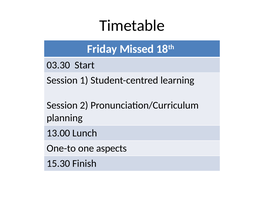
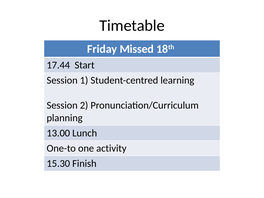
03.30: 03.30 -> 17.44 (58, 65)
aspects: aspects -> activity (111, 148)
